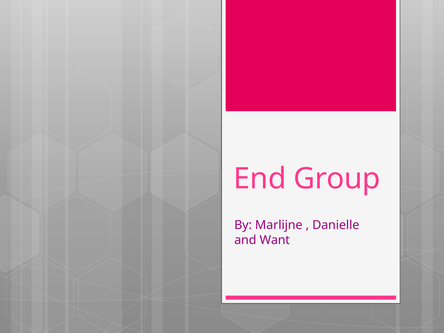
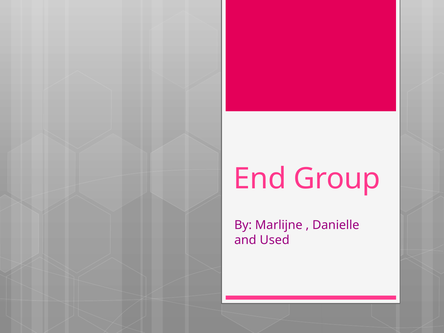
Want: Want -> Used (275, 240)
